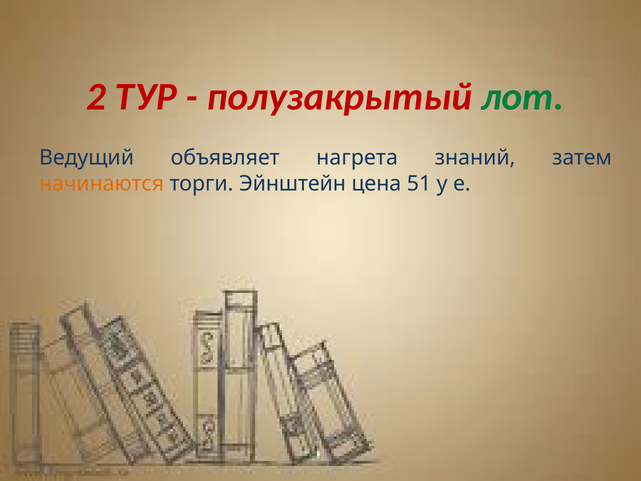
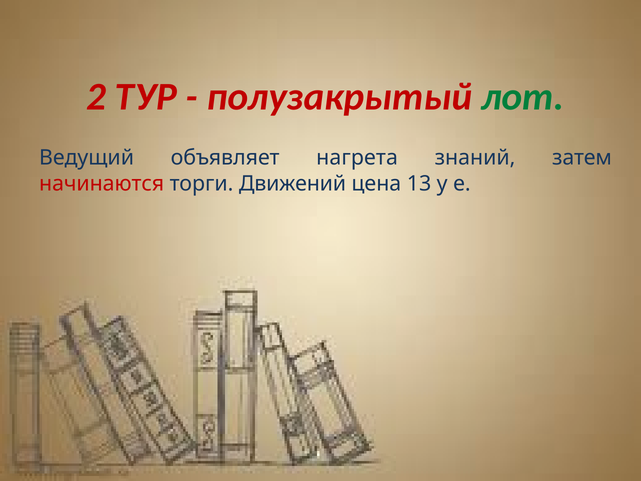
начинаются colour: orange -> red (102, 183)
Эйнштейн: Эйнштейн -> Движений (293, 183)
51: 51 -> 13 (419, 183)
